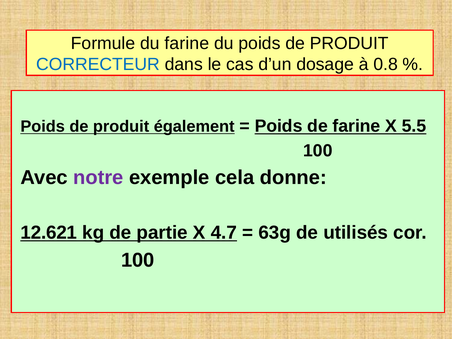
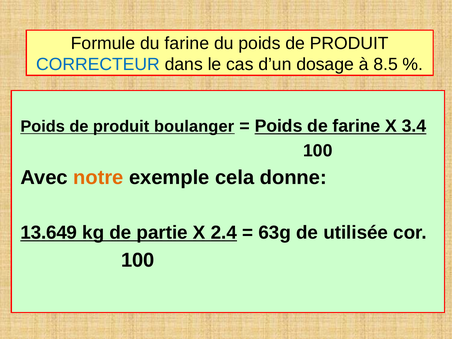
0.8: 0.8 -> 8.5 (386, 64)
également: également -> boulanger (194, 126)
5.5: 5.5 -> 3.4 (414, 126)
notre colour: purple -> orange (98, 177)
12.621: 12.621 -> 13.649 (49, 233)
4.7: 4.7 -> 2.4 (224, 233)
utilisés: utilisés -> utilisée (356, 233)
